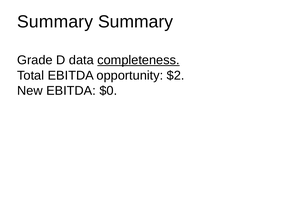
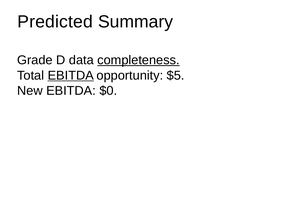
Summary: Summary -> Predicted (55, 22)
EBITDA underline: none -> present (71, 75)
$2: $2 -> $5 (176, 75)
